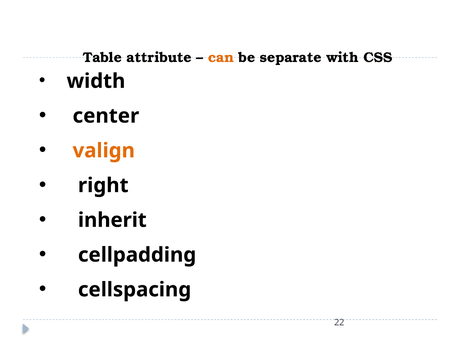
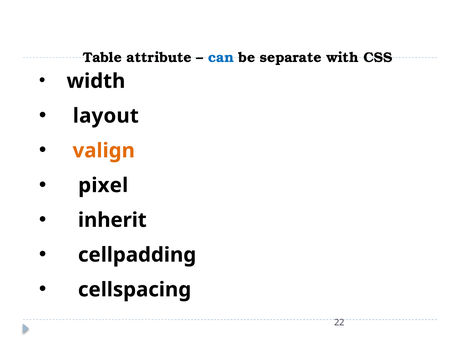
can colour: orange -> blue (221, 58)
center: center -> layout (106, 116)
right: right -> pixel (103, 185)
